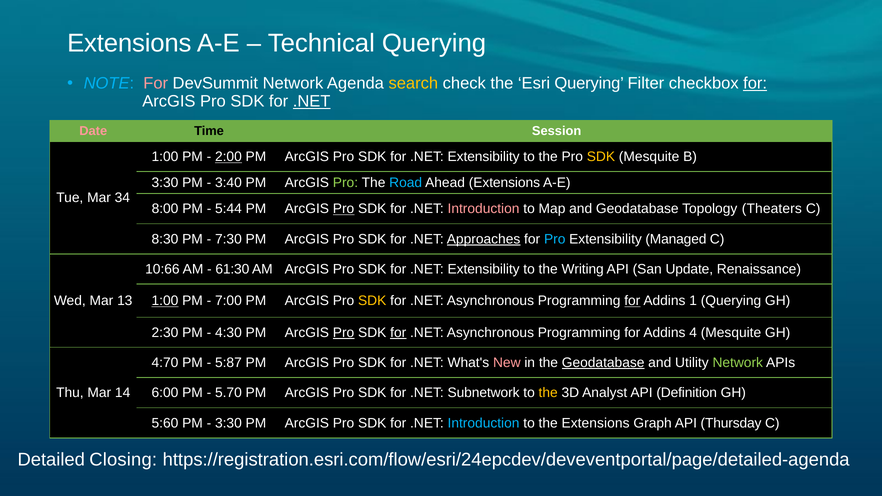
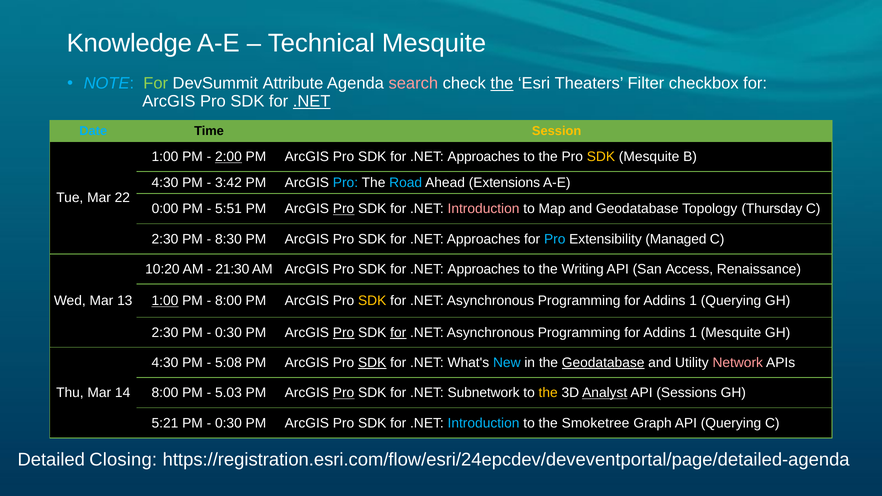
Extensions: Extensions -> Knowledge (129, 43)
Technical Querying: Querying -> Mesquite (434, 43)
For colour: pink -> light green (156, 83)
DevSummit Network: Network -> Attribute (293, 83)
search colour: yellow -> pink (413, 83)
the underline: none -> present (502, 83)
Esri Querying: Querying -> Theaters (589, 83)
for underline: present -> none (755, 83)
Date colour: pink -> light blue (93, 131)
Session colour: white -> yellow (557, 131)
Extensibility: Extensibility -> Approaches (484, 157)
3:30: 3:30 -> 4:30 (165, 183)
3:40: 3:40 -> 3:42 (228, 183)
Pro colour: light green -> light blue (345, 183)
34: 34 -> 22 (122, 198)
8:00: 8:00 -> 0:00 (165, 209)
5:44: 5:44 -> 5:51 (228, 209)
Theaters: Theaters -> Thursday (772, 209)
8:30: 8:30 -> 2:30 (165, 239)
7:30: 7:30 -> 8:30 (228, 239)
Approaches underline: present -> none (484, 239)
10:66: 10:66 -> 10:20 (162, 269)
61:30: 61:30 -> 21:30 (232, 269)
Extensibility: Extensibility -> Approaches (484, 269)
Update: Update -> Access (689, 269)
7:00: 7:00 -> 8:00 (228, 301)
for underline: present -> none (632, 301)
4:30: 4:30 -> 0:30 (228, 333)
4: 4 -> 1 (693, 333)
4:70: 4:70 -> 4:30 (165, 363)
5:87: 5:87 -> 5:08 (228, 363)
SDK underline: none -> present (372, 363)
New colour: pink -> light blue (507, 363)
Network colour: light green -> pink (738, 363)
6:00: 6:00 -> 8:00 (165, 393)
5.70: 5.70 -> 5.03 (228, 393)
Pro underline: none -> present (344, 393)
Analyst underline: none -> present (605, 393)
Definition: Definition -> Sessions (687, 393)
5:60: 5:60 -> 5:21 (165, 423)
3:30: 3:30 -> 0:30 (228, 423)
the Extensions: Extensions -> Smoketree (595, 423)
API Thursday: Thursday -> Querying (731, 423)
